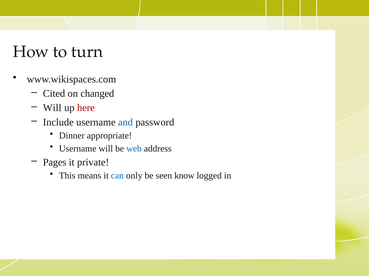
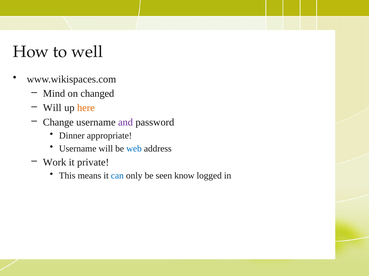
turn: turn -> well (87, 52)
Cited: Cited -> Mind (54, 94)
here colour: red -> orange (86, 108)
Include: Include -> Change (58, 122)
and colour: blue -> purple (126, 122)
Pages: Pages -> Work (55, 163)
